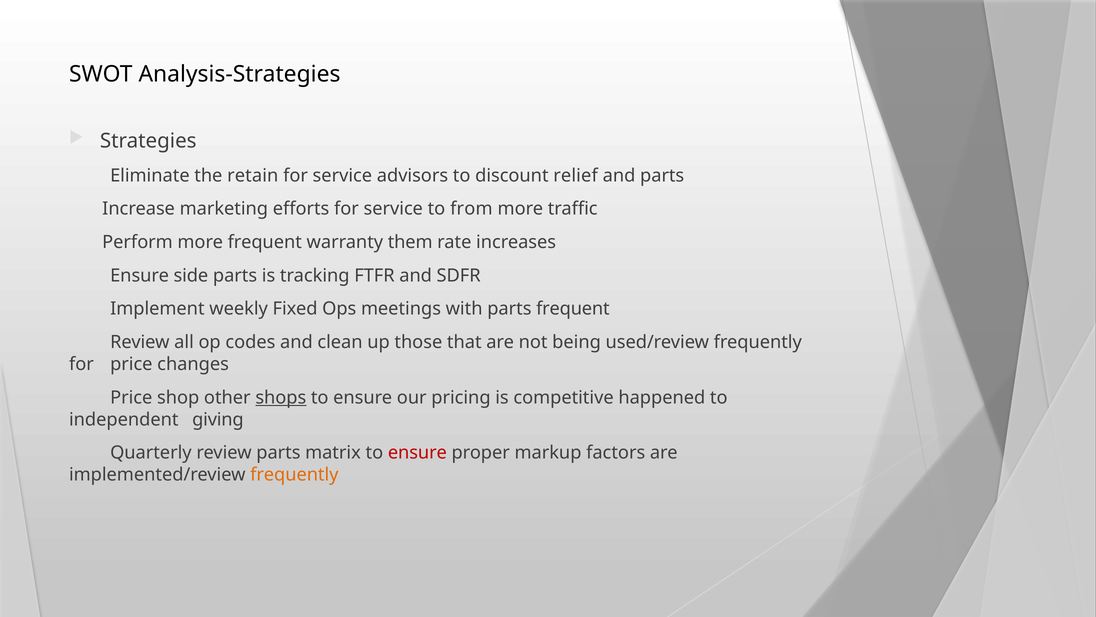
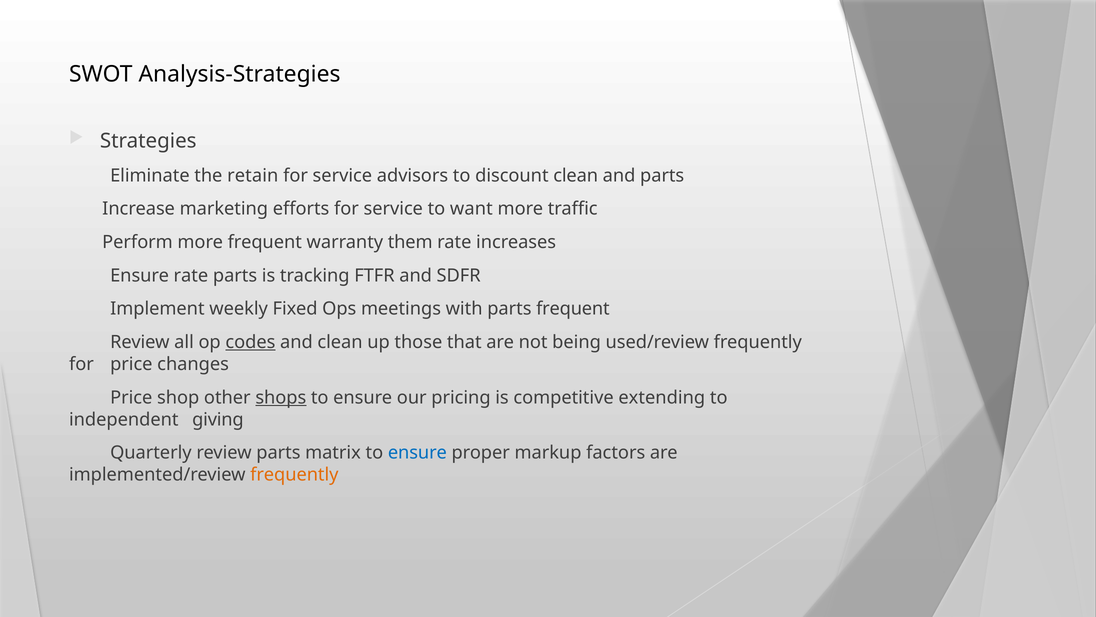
discount relief: relief -> clean (576, 175)
from: from -> want (471, 209)
Ensure side: side -> rate (191, 275)
codes underline: none -> present (250, 342)
happened: happened -> extending (662, 397)
ensure colour: red -> blue (417, 452)
